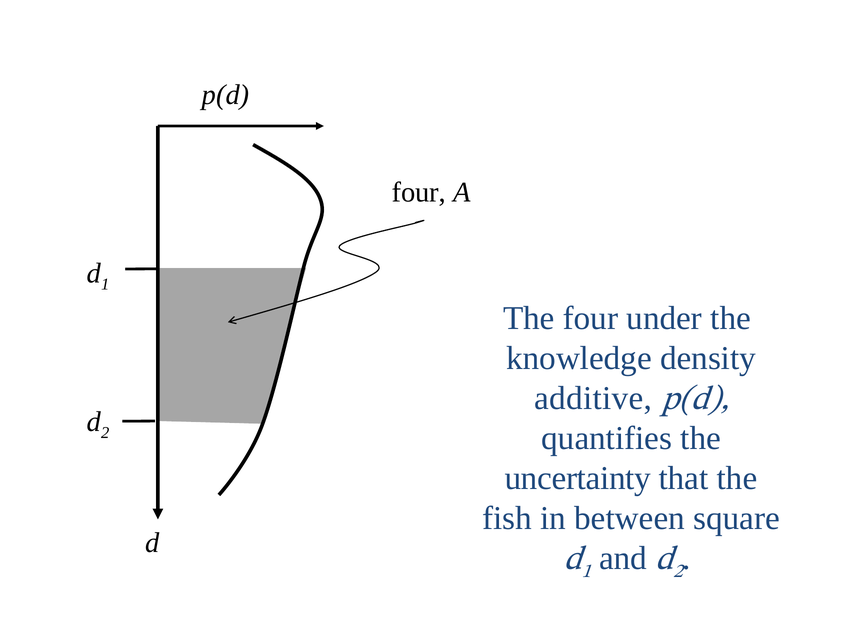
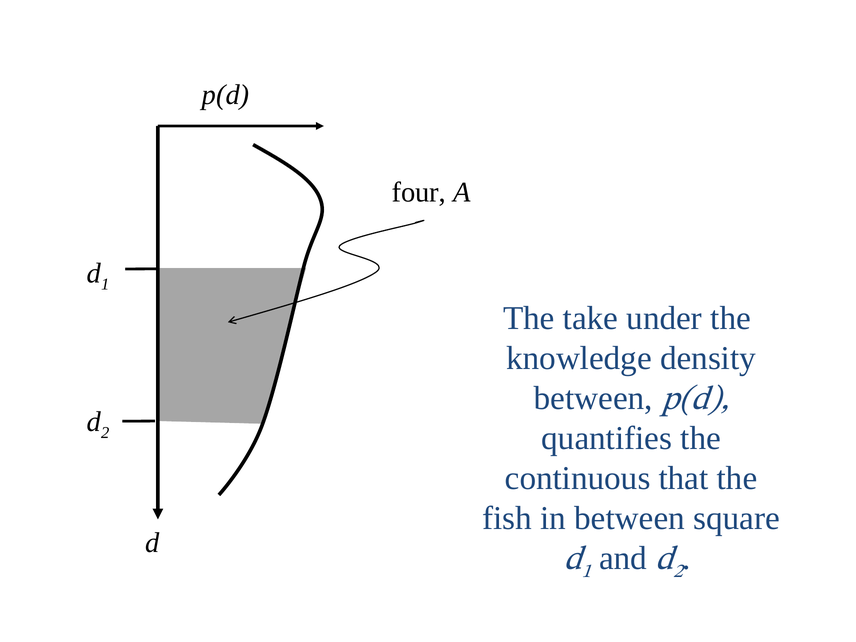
The four: four -> take (591, 318)
additive: additive -> between (593, 398)
uncertainty: uncertainty -> continuous (578, 478)
